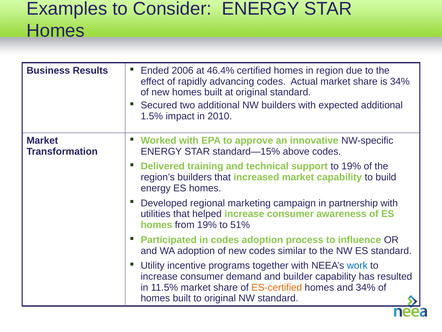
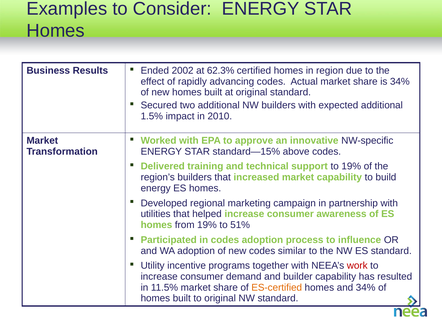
2006: 2006 -> 2002 (183, 70)
46.4%: 46.4% -> 62.3% (221, 70)
work colour: blue -> red (357, 265)
